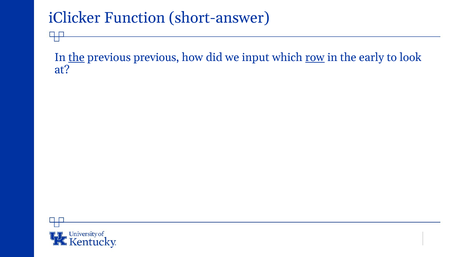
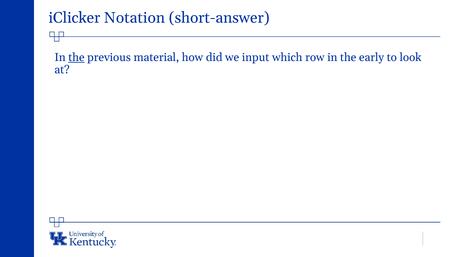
Function: Function -> Notation (135, 18)
previous previous: previous -> material (156, 58)
row underline: present -> none (315, 58)
